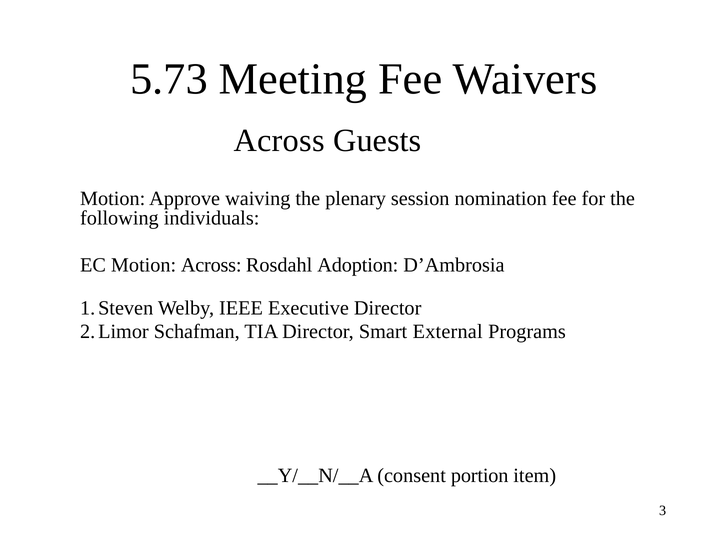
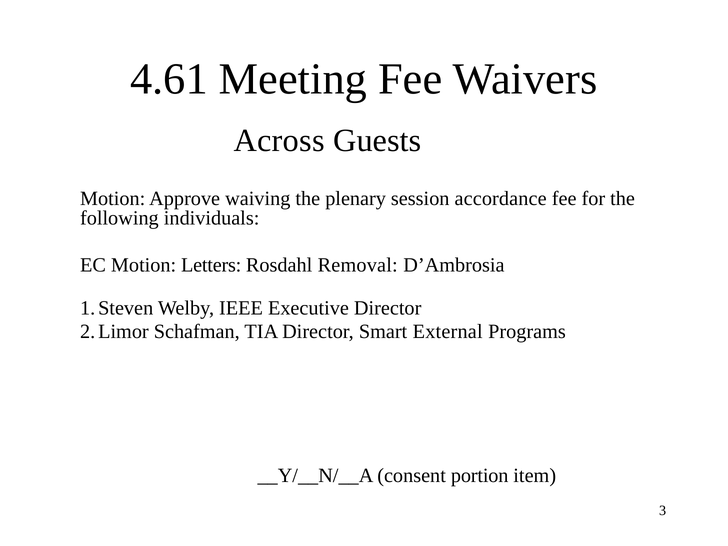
5.73: 5.73 -> 4.61 (169, 79)
nomination: nomination -> accordance (501, 199)
Motion Across: Across -> Letters (211, 265)
Adoption: Adoption -> Removal (358, 265)
